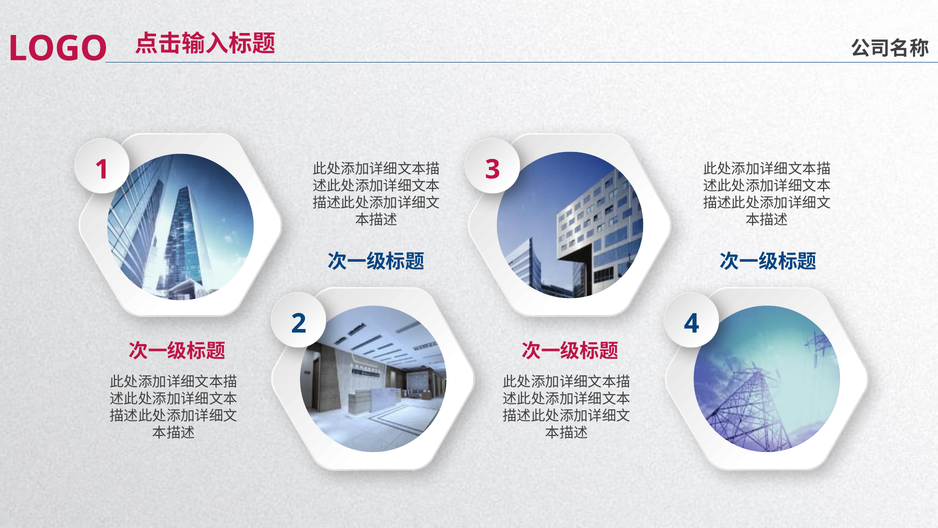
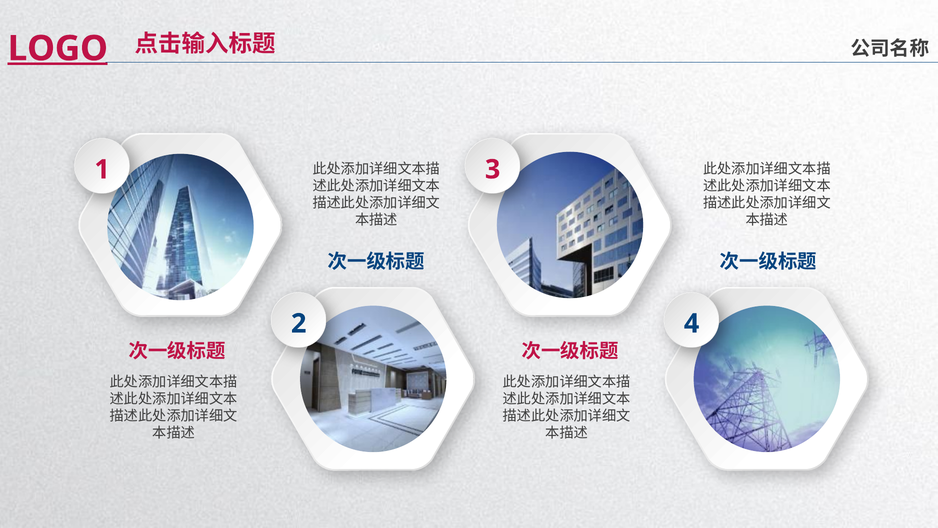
LOGO underline: none -> present (58, 49)
